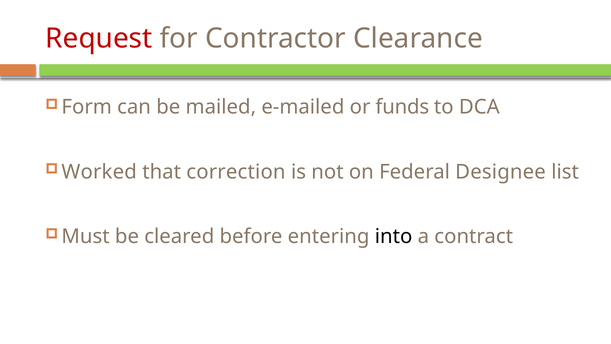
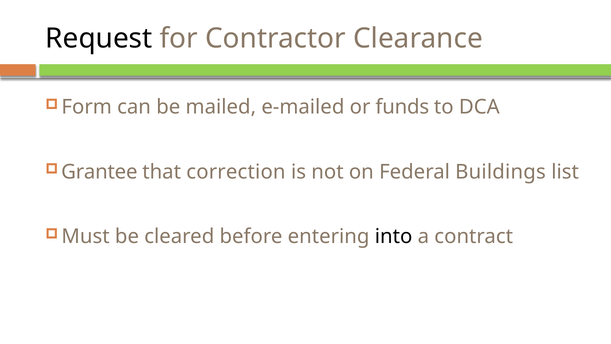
Request colour: red -> black (99, 38)
Worked: Worked -> Grantee (99, 172)
Designee: Designee -> Buildings (501, 172)
